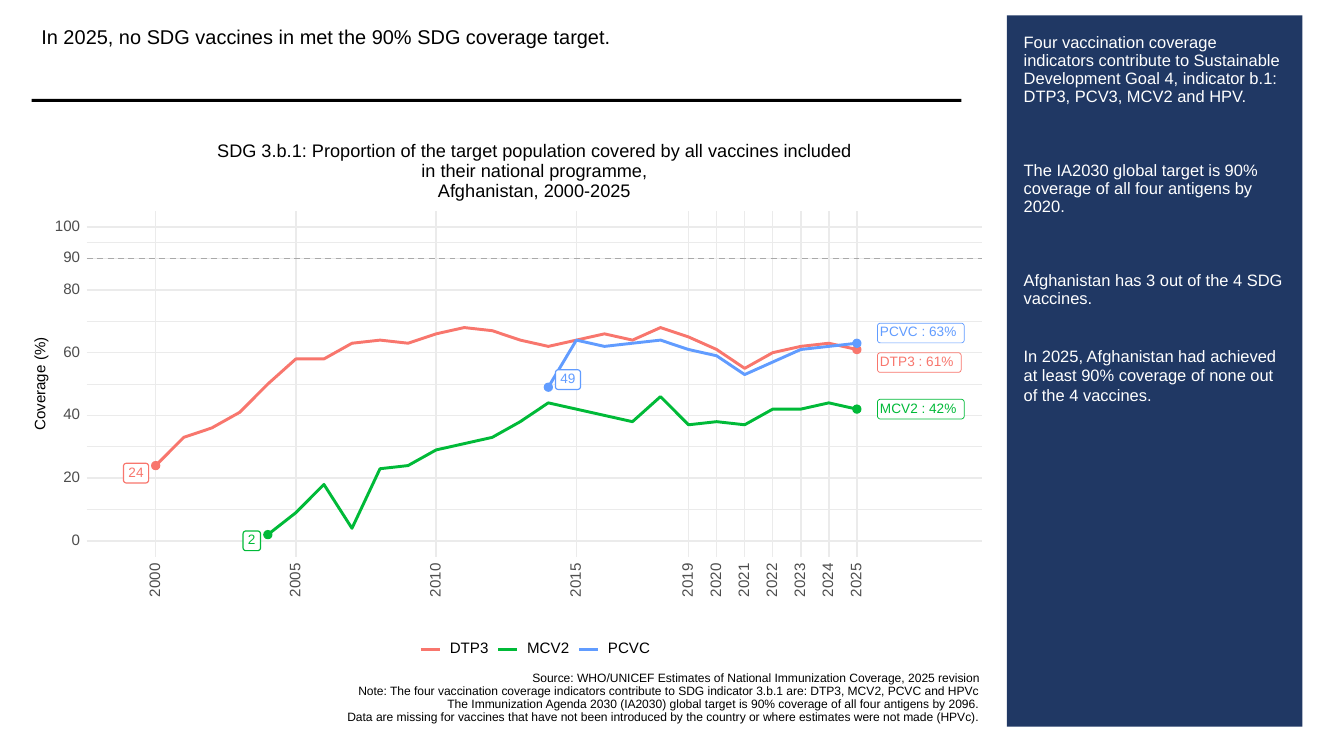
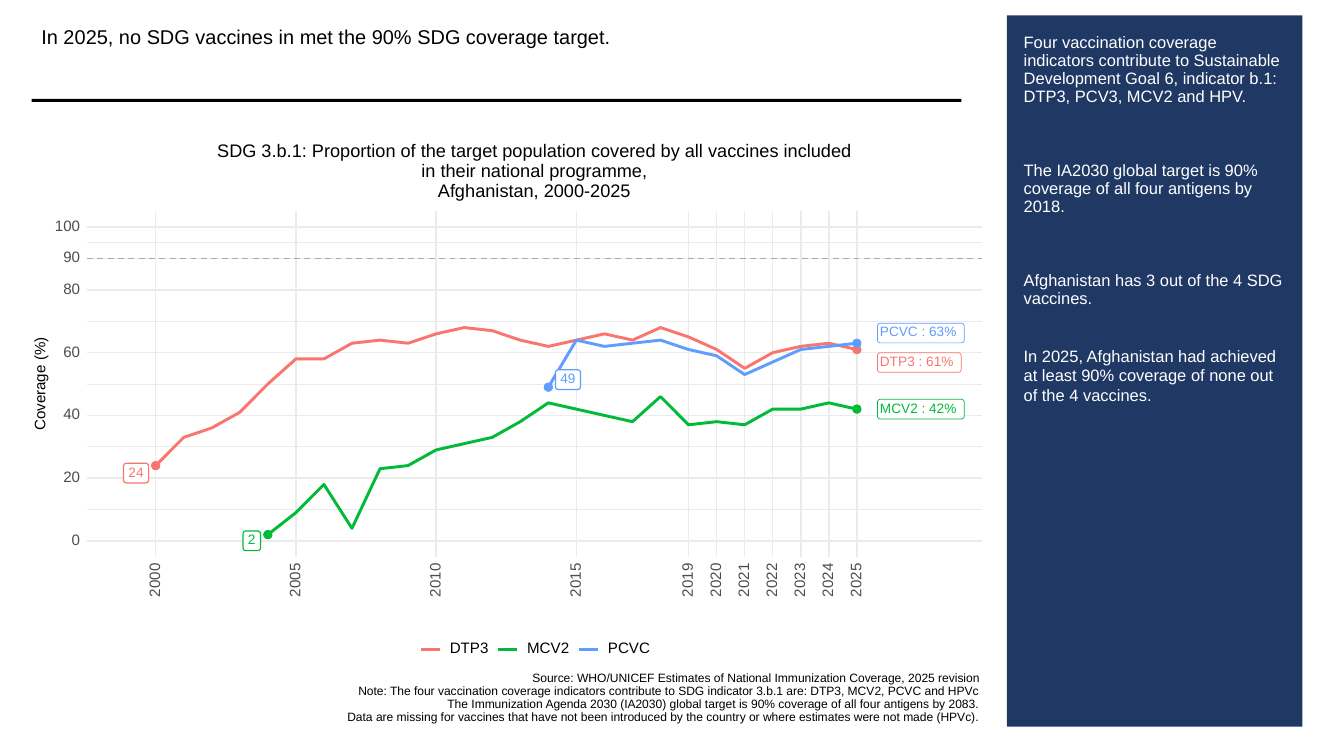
Goal 4: 4 -> 6 (1171, 79)
2020: 2020 -> 2018 (1044, 207)
2096: 2096 -> 2083 (964, 705)
